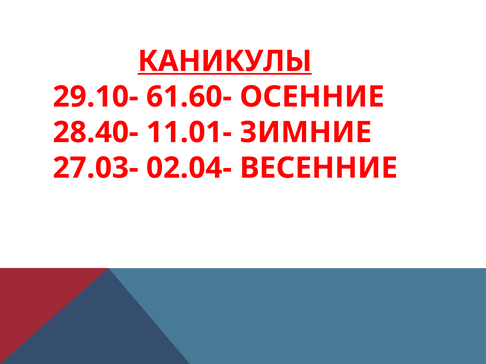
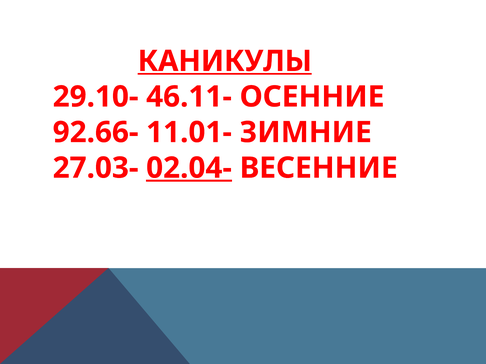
61.60-: 61.60- -> 46.11- (189, 97)
28.40-: 28.40- -> 92.66- (96, 133)
02.04- underline: none -> present (189, 168)
